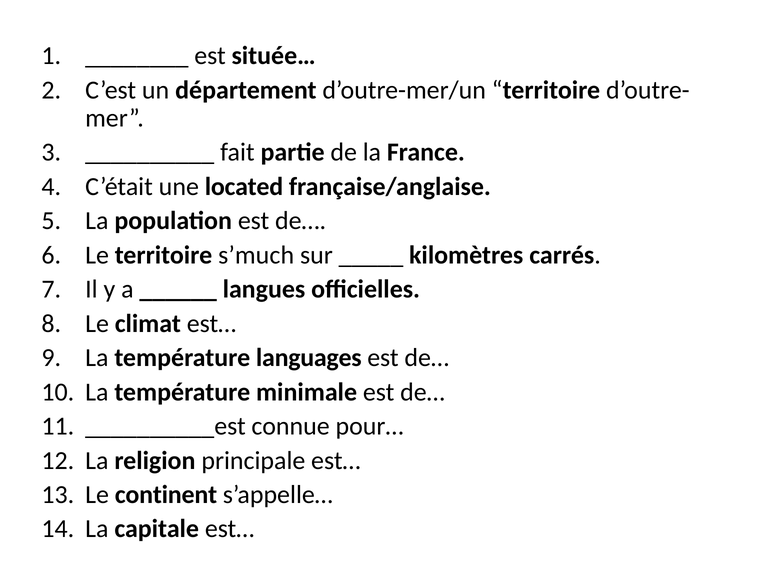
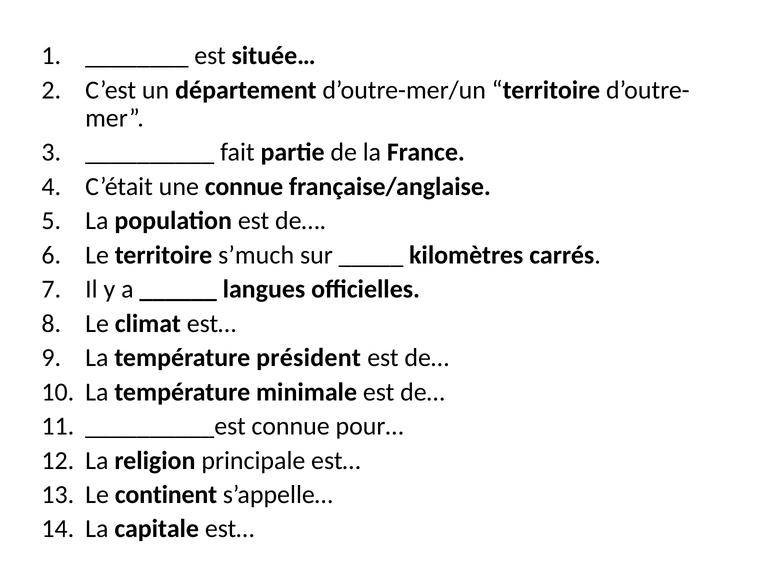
une located: located -> connue (244, 186)
languages: languages -> président (309, 357)
